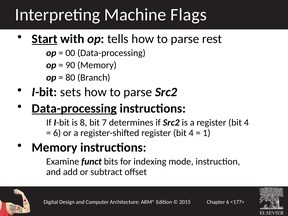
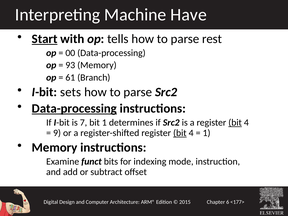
Flags: Flags -> Have (189, 15)
90: 90 -> 93 (70, 65)
80: 80 -> 61 (70, 77)
8: 8 -> 7 (84, 123)
bit 7: 7 -> 1 (104, 123)
bit underline: none -> present (235, 123)
6: 6 -> 9 (57, 133)
bit underline: none -> present (180, 133)
